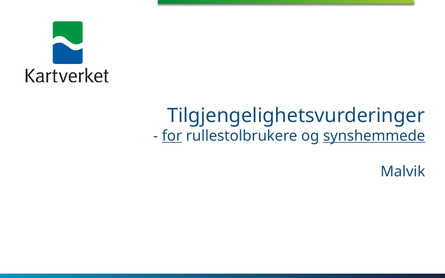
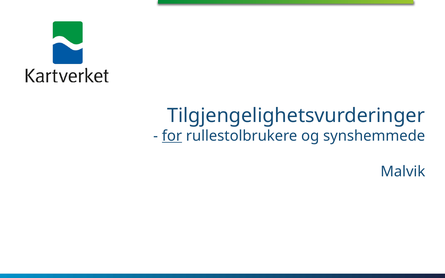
synshemmede underline: present -> none (374, 136)
